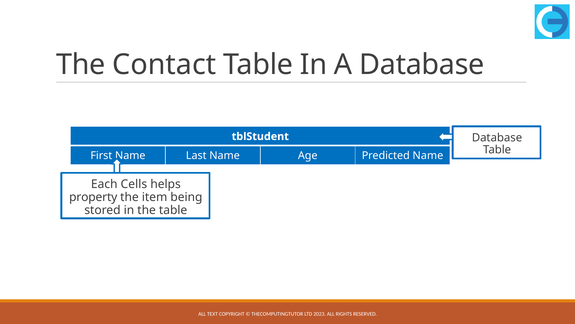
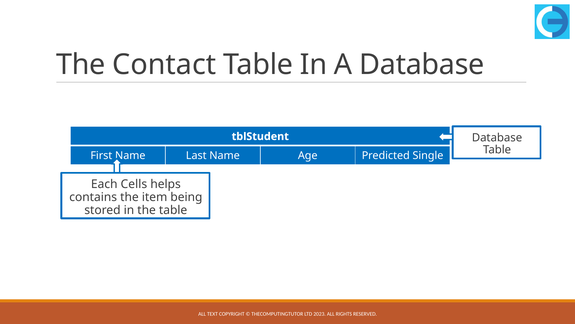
Predicted Name: Name -> Single (428, 155)
property: property -> contains (93, 197)
